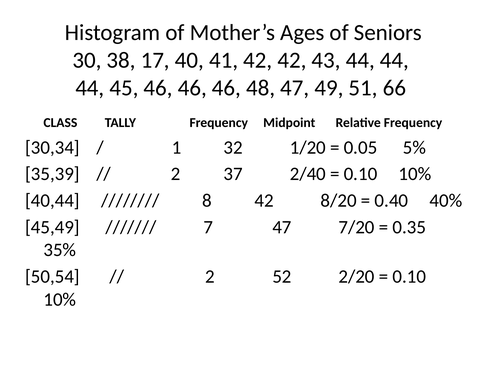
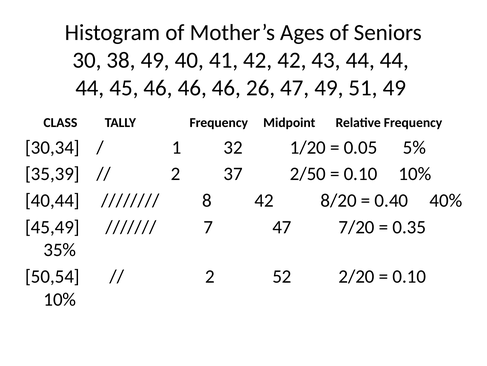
38 17: 17 -> 49 (155, 60)
48: 48 -> 26 (261, 88)
51 66: 66 -> 49 (394, 88)
2/40: 2/40 -> 2/50 (308, 174)
